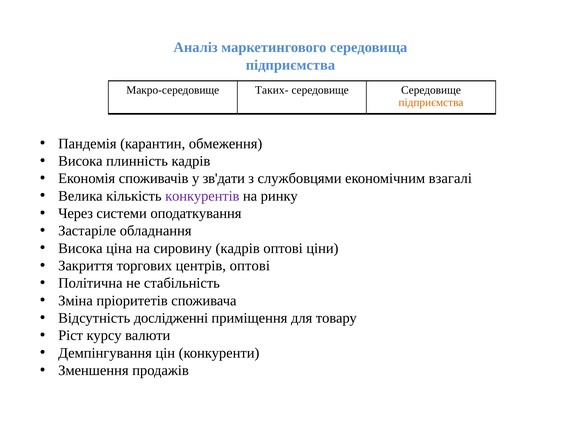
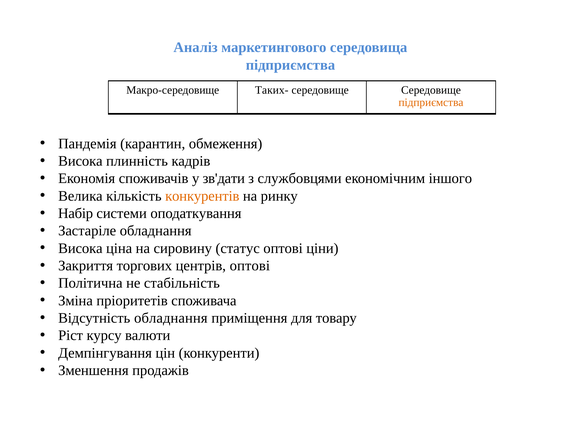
взагалі: взагалі -> іншого (450, 178)
конкурентів colour: purple -> orange (202, 196)
Через: Через -> Набір (76, 213)
сировину кадрів: кадрів -> статус (238, 248)
Відсутність дослідженні: дослідженні -> обладнання (171, 318)
